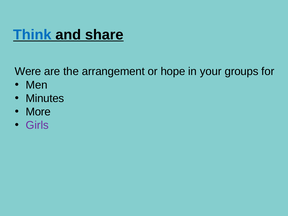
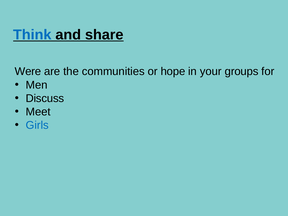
arrangement: arrangement -> communities (113, 72)
Minutes: Minutes -> Discuss (45, 98)
More: More -> Meet (38, 112)
Girls colour: purple -> blue (37, 125)
